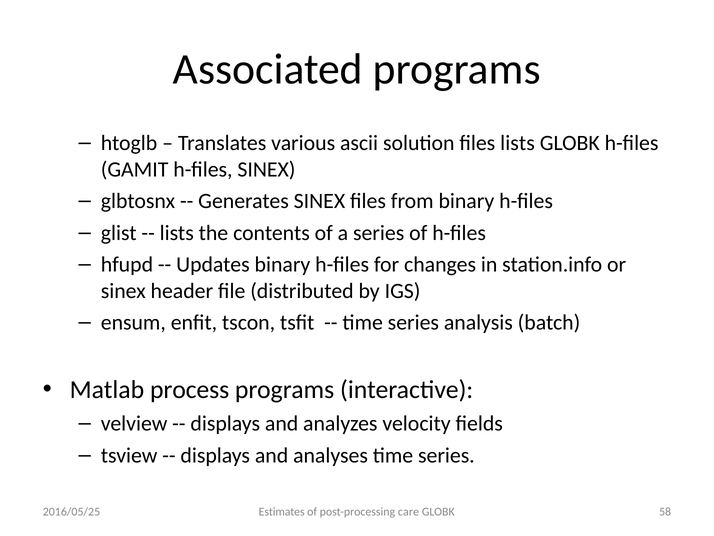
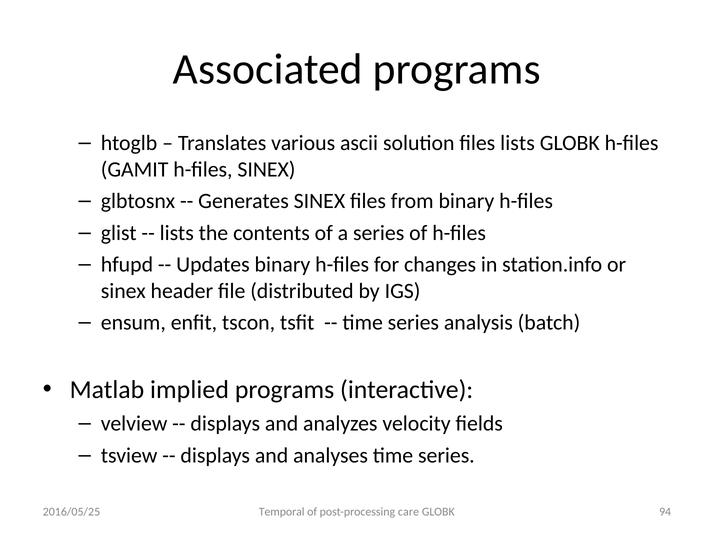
process: process -> implied (189, 389)
Estimates: Estimates -> Temporal (282, 511)
58: 58 -> 94 (665, 511)
